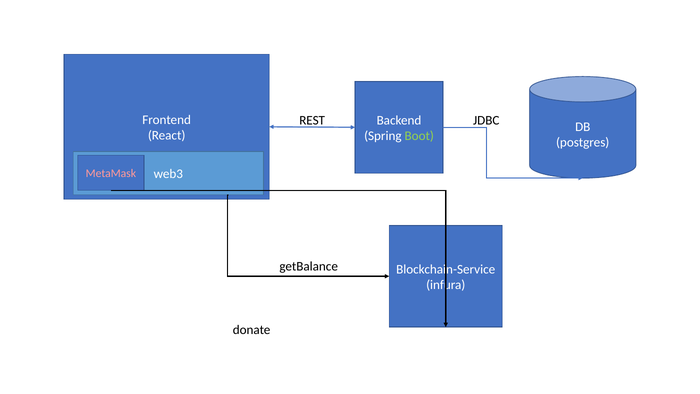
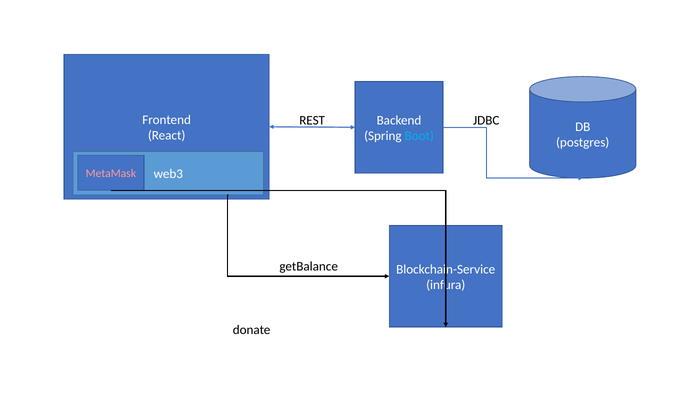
Boot colour: light green -> light blue (419, 136)
